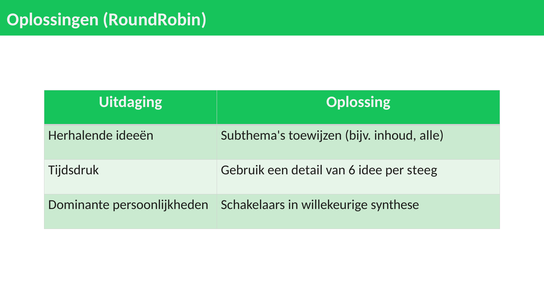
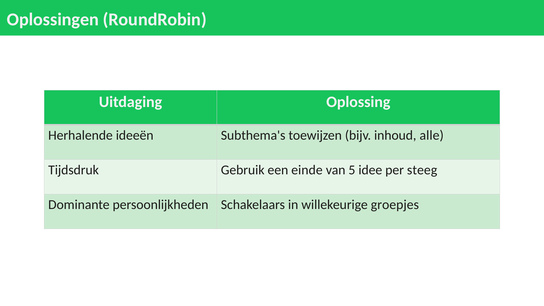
detail: detail -> einde (307, 170)
6: 6 -> 5 (352, 170)
synthese: synthese -> groepjes (395, 205)
